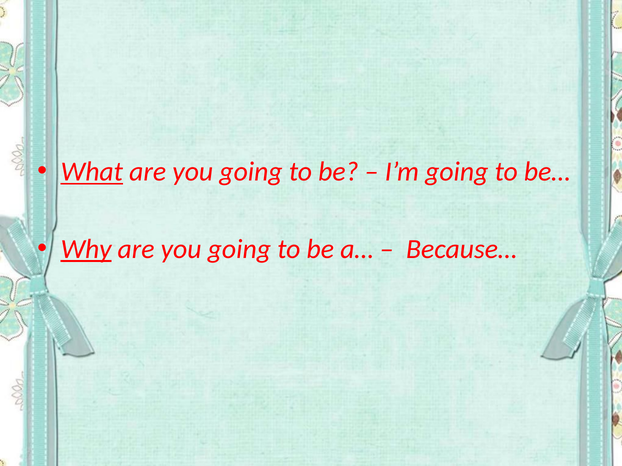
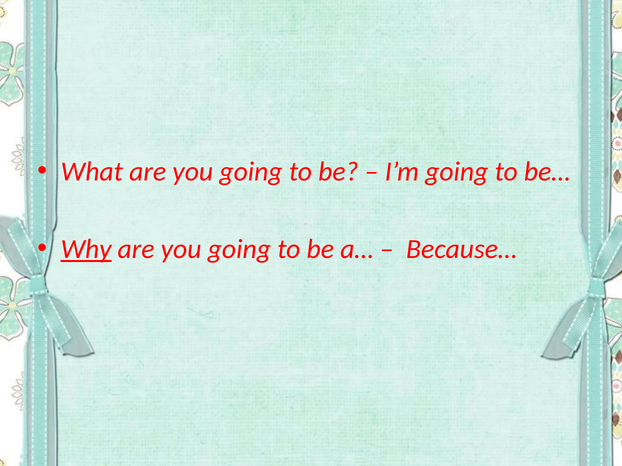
What underline: present -> none (92, 172)
